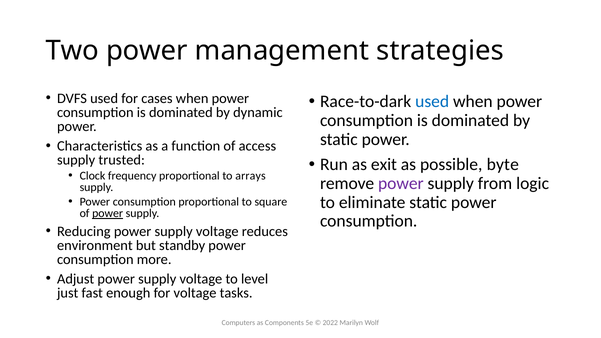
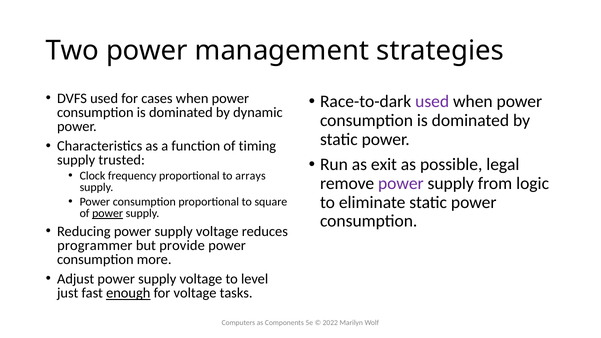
used colour: blue -> purple (432, 102)
access: access -> timing (257, 146)
byte: byte -> legal (503, 165)
environment: environment -> programmer (95, 246)
standby: standby -> provide (182, 246)
enough underline: none -> present (128, 293)
